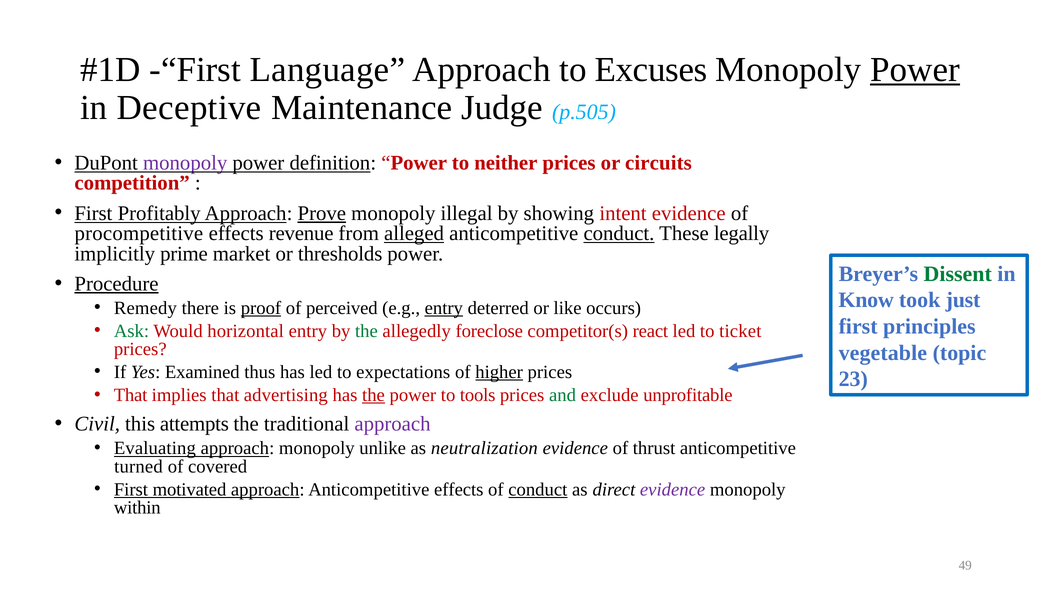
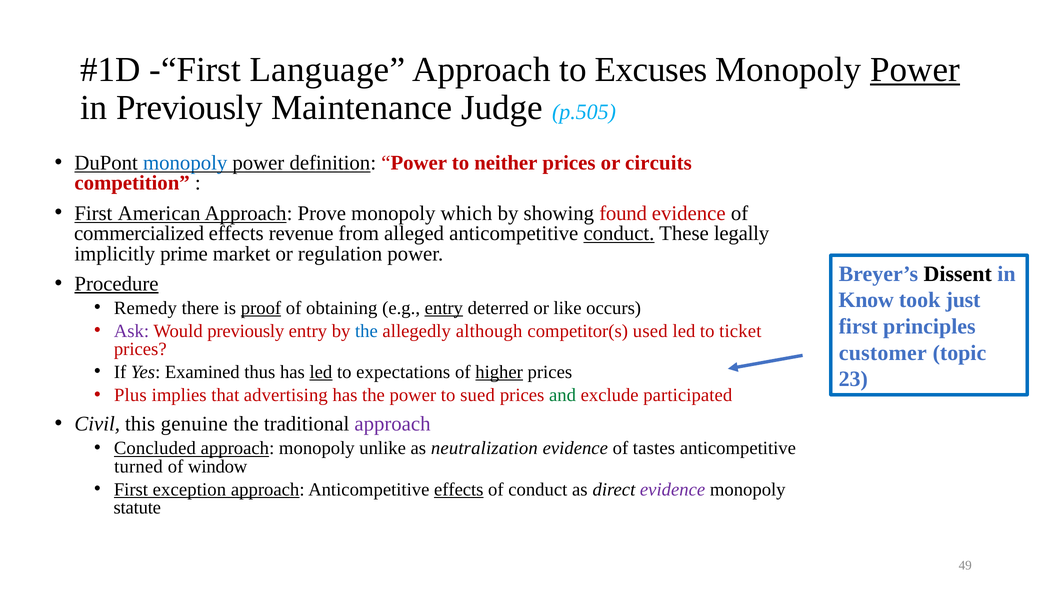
in Deceptive: Deceptive -> Previously (189, 107)
monopoly colour: purple -> blue (185, 163)
Profitably: Profitably -> American (159, 213)
Prove underline: present -> none (322, 213)
illegal: illegal -> which (466, 213)
intent: intent -> found (623, 213)
procompetitive: procompetitive -> commercialized (139, 233)
alleged underline: present -> none (414, 233)
thresholds: thresholds -> regulation (340, 254)
Dissent colour: green -> black (958, 274)
perceived: perceived -> obtaining (342, 308)
Ask colour: green -> purple (131, 331)
Would horizontal: horizontal -> previously (246, 331)
the colour: green -> blue (366, 331)
foreclose: foreclose -> although (489, 331)
react: react -> used (650, 331)
vegetable: vegetable -> customer (883, 353)
led underline: none -> present (321, 372)
That: That -> Plus (130, 395)
the underline: present -> none (373, 395)
tools: tools -> sued (477, 395)
unprofitable: unprofitable -> participated (688, 395)
attempts: attempts -> genuine (194, 424)
Evaluating: Evaluating -> Concluded (155, 448)
thrust: thrust -> tastes (654, 448)
covered: covered -> window (218, 466)
motivated: motivated -> exception (189, 489)
effects underline: none -> present (459, 489)
conduct underline: present -> none (538, 489)
within: within -> statute (137, 507)
